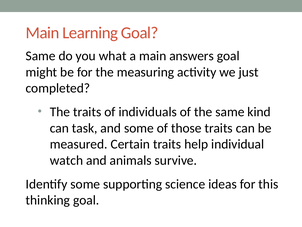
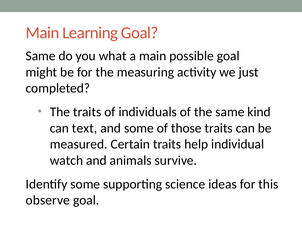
answers: answers -> possible (192, 56)
task: task -> text (85, 128)
thinking: thinking -> observe (48, 200)
